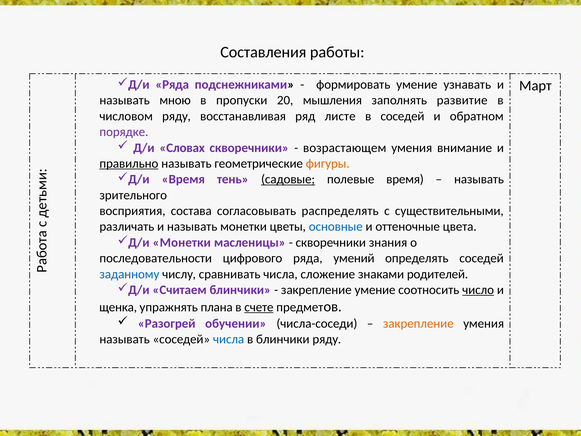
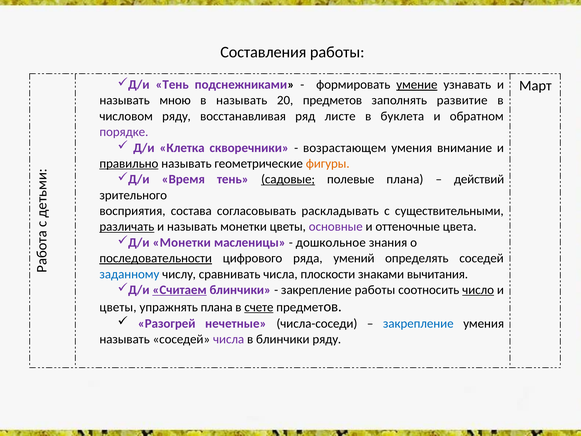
Ряда: Ряда -> Тень (172, 85)
умение underline: none -> present (417, 85)
в пропуски: пропуски -> называть (242, 100)
20 мышления: мышления -> предметов (332, 100)
в соседей: соседей -> буклета (402, 116)
Словах: Словах -> Клетка (182, 148)
полевые время: время -> плана (405, 179)
называть: называть -> действий (479, 179)
распределять: распределять -> раскладывать (340, 211)
различать underline: none -> present (127, 227)
основные colour: blue -> purple (336, 227)
скворечники: скворечники -> дошкольное (331, 242)
последовательности underline: none -> present (156, 258)
сложение: сложение -> плоскости (328, 274)
родителей: родителей -> вычитания (438, 274)
Считаем underline: none -> present (180, 290)
закрепление умение: умение -> работы (375, 290)
щенка: щенка -> цветы (118, 307)
обучении: обучении -> нечетные (236, 323)
закрепление colour: orange -> blue (418, 323)
числа colour: blue -> purple (229, 339)
